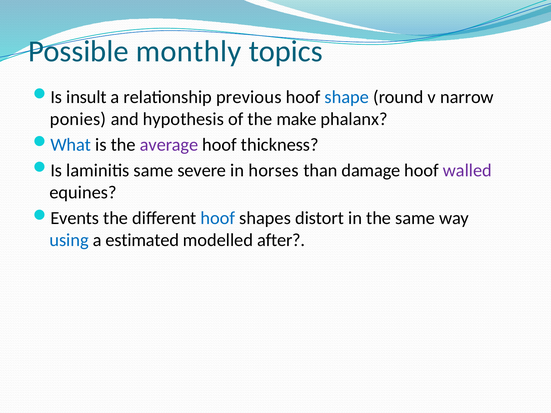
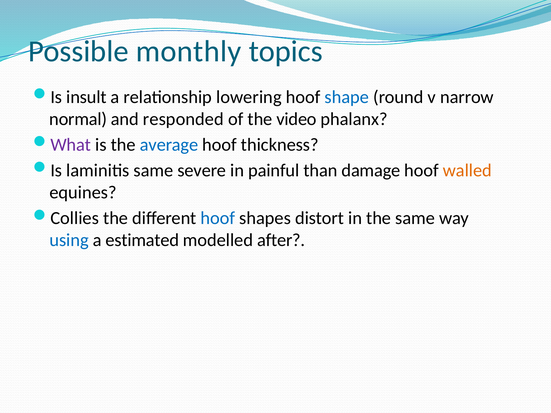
previous: previous -> lowering (249, 97)
ponies: ponies -> normal (78, 119)
hypothesis: hypothesis -> responded (183, 119)
make: make -> video (297, 119)
What colour: blue -> purple (71, 145)
average colour: purple -> blue (169, 145)
horses: horses -> painful (274, 171)
walled colour: purple -> orange (467, 171)
Events: Events -> Collies (75, 218)
